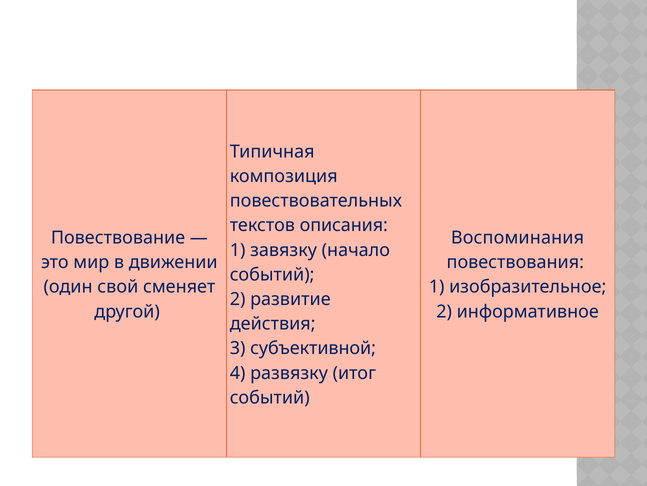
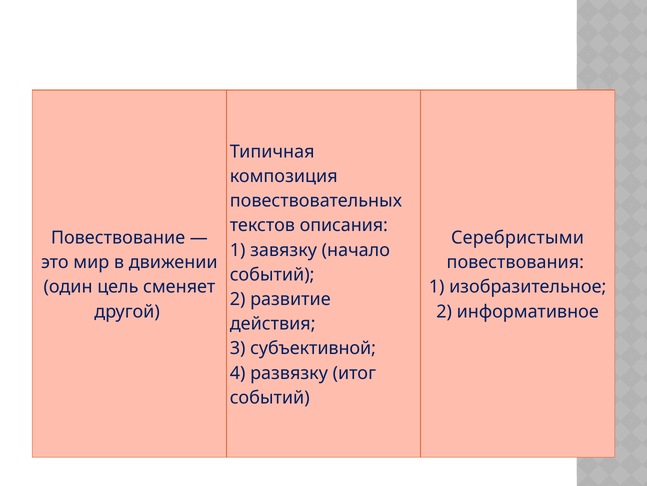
Воспоминания: Воспоминания -> Серебристыми (517, 237)
свой: свой -> цель (118, 287)
